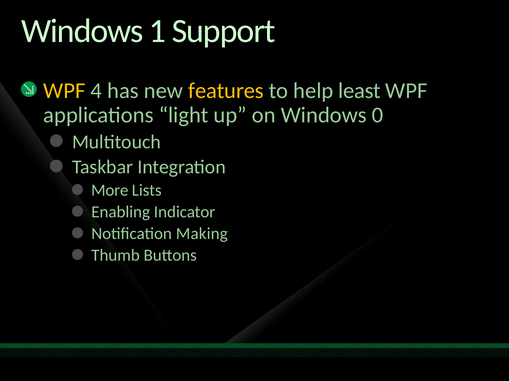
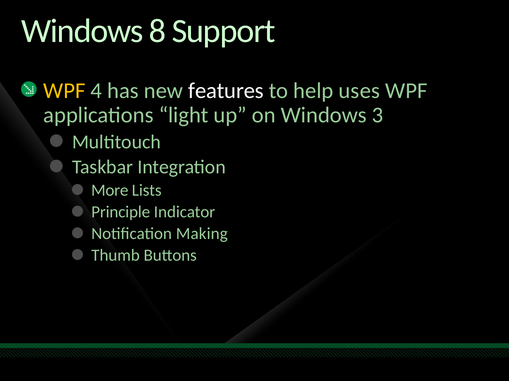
1: 1 -> 8 (158, 31)
features colour: yellow -> white (226, 91)
least: least -> uses (359, 91)
0: 0 -> 3 (377, 115)
Enabling: Enabling -> Principle (121, 212)
